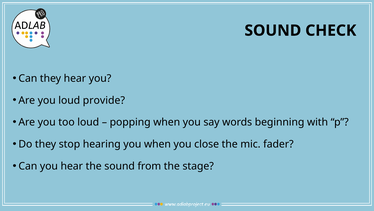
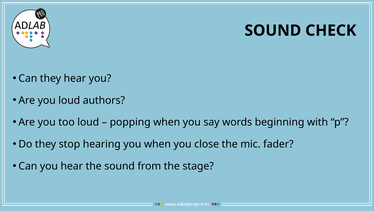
provide: provide -> authors (104, 100)
